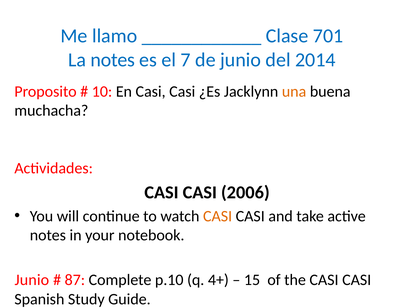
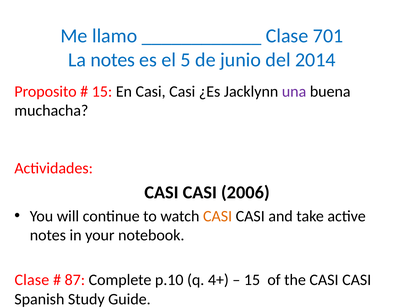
7: 7 -> 5 (186, 60)
10: 10 -> 15 (102, 92)
una colour: orange -> purple (294, 92)
Junio: Junio -> Clase (32, 280)
